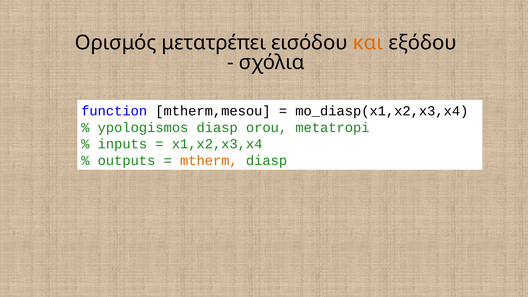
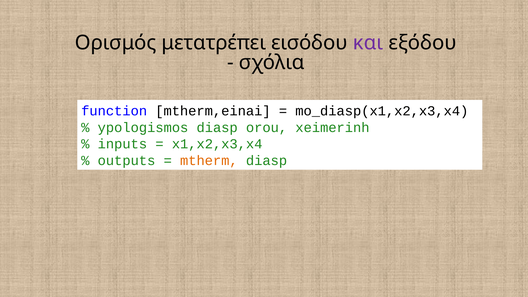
και colour: orange -> purple (368, 43)
mtherm,mesou: mtherm,mesou -> mtherm,einai (213, 111)
metatropi: metatropi -> xeimerinh (332, 128)
